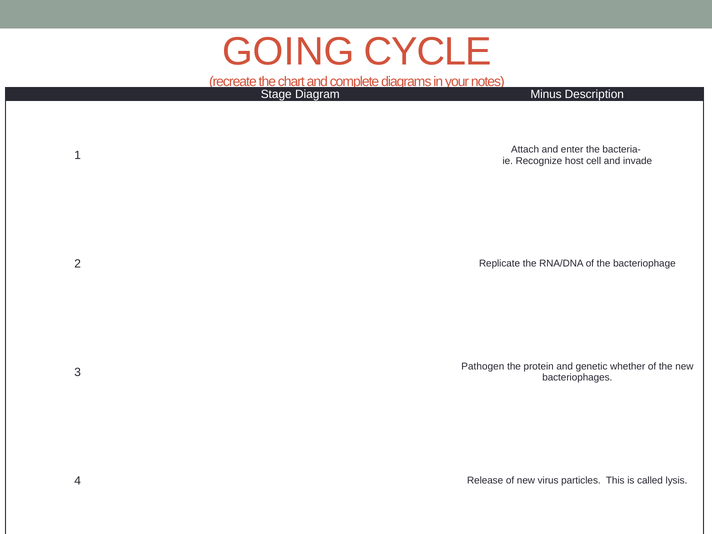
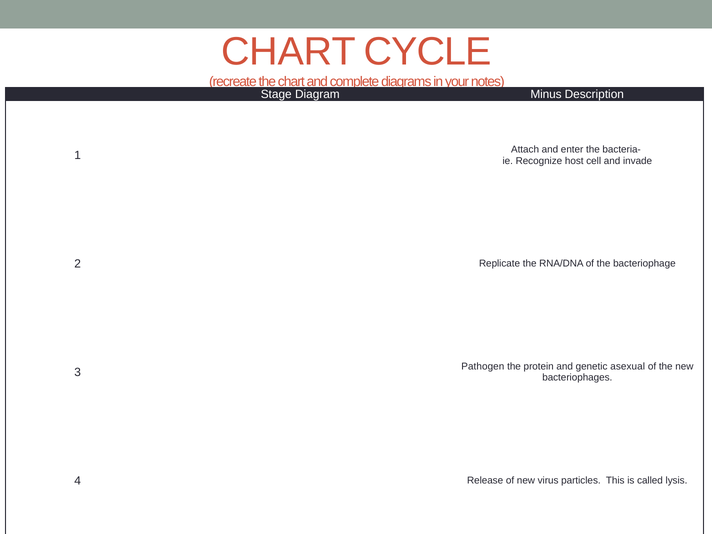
GOING: GOING -> CHART (289, 51)
whether: whether -> asexual (628, 367)
